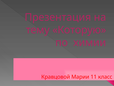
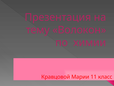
Которую: Которую -> Волокон (79, 30)
